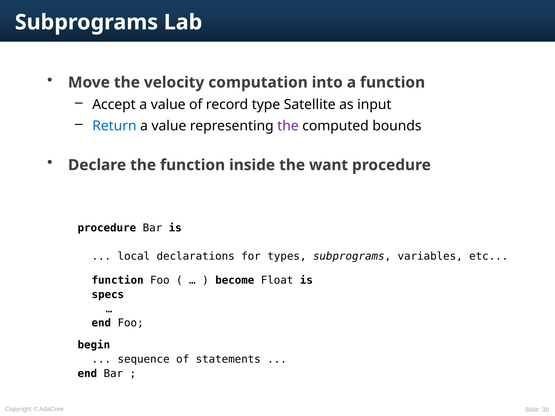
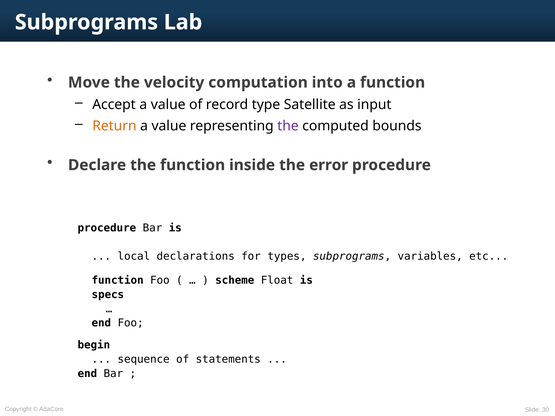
Return colour: blue -> orange (114, 126)
want: want -> error (329, 165)
become: become -> scheme (235, 281)
